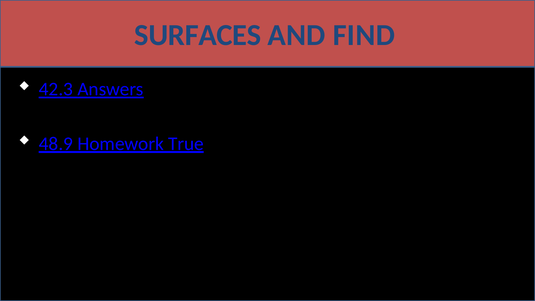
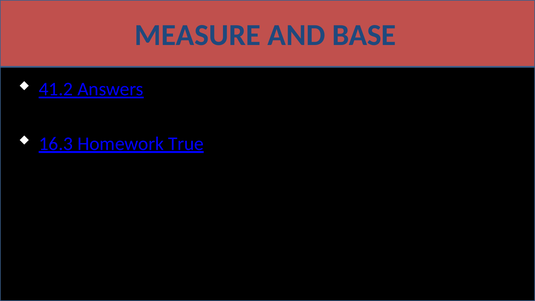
SURFACES: SURFACES -> MEASURE (198, 35)
FIND: FIND -> BASE (364, 35)
42.3: 42.3 -> 41.2 (56, 89)
48.9: 48.9 -> 16.3 (56, 144)
